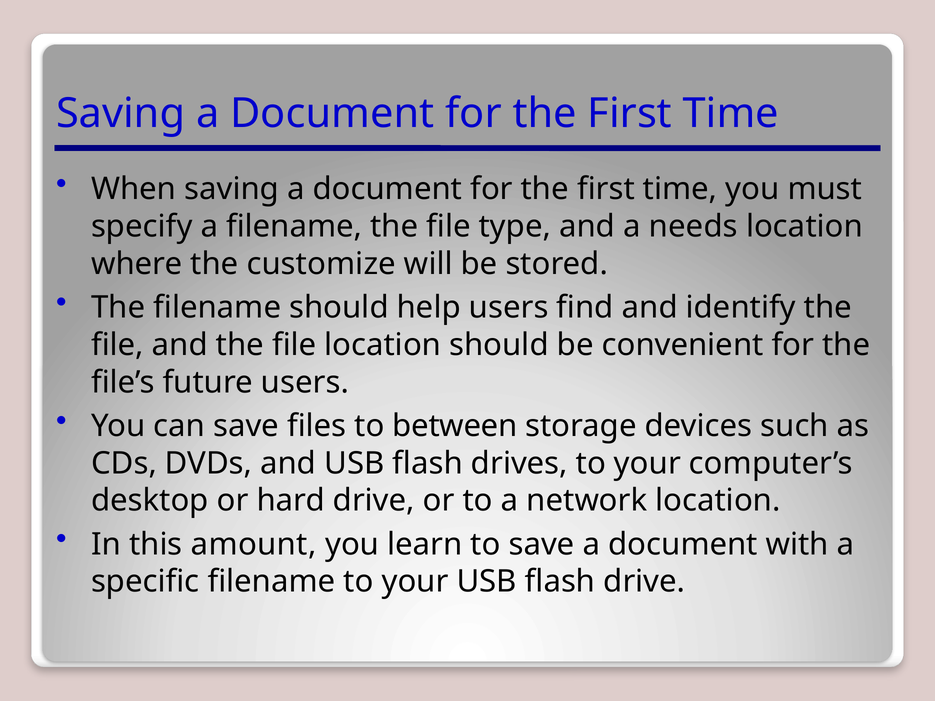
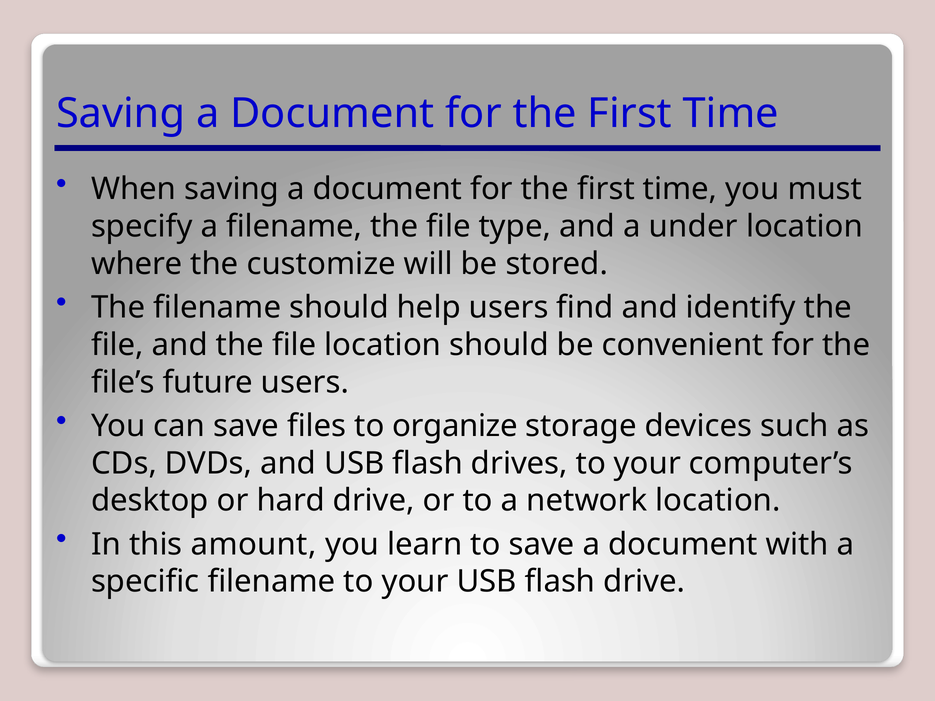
needs: needs -> under (693, 227)
between: between -> organize (455, 426)
